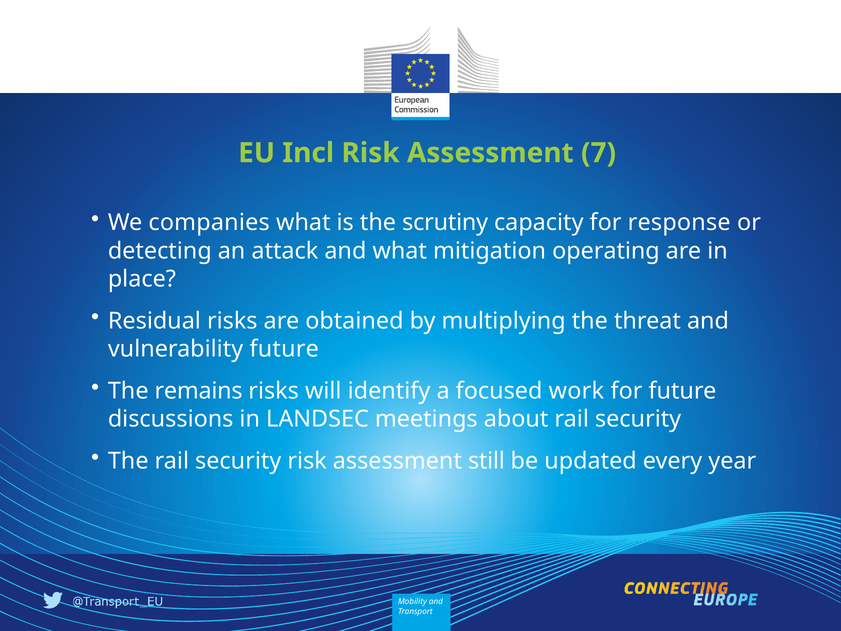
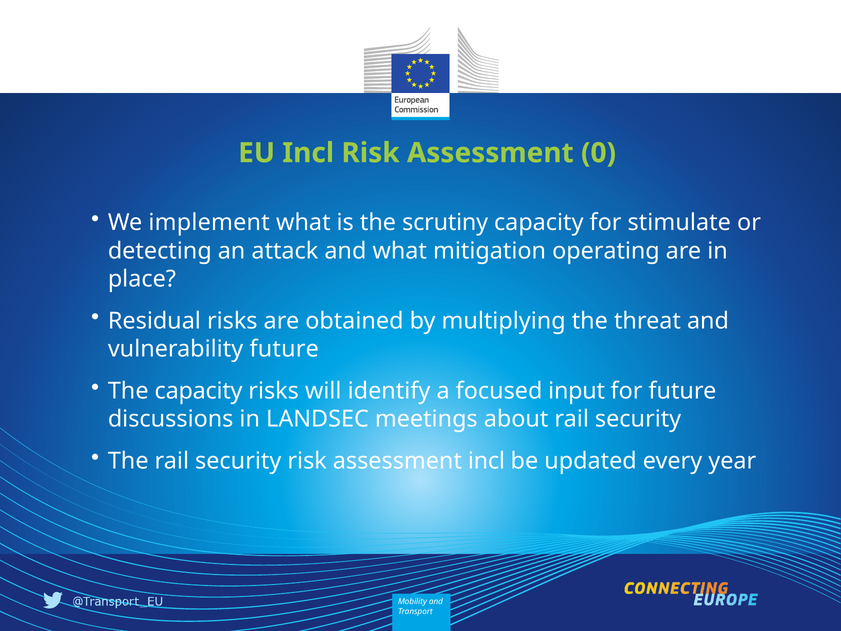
7: 7 -> 0 (599, 153)
companies: companies -> implement (209, 223)
response: response -> stimulate (679, 223)
The remains: remains -> capacity (199, 391)
work: work -> input (577, 391)
assessment still: still -> incl (486, 461)
